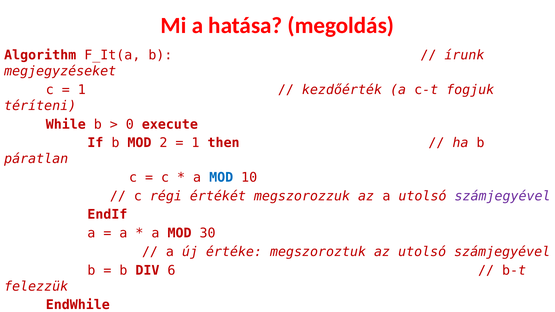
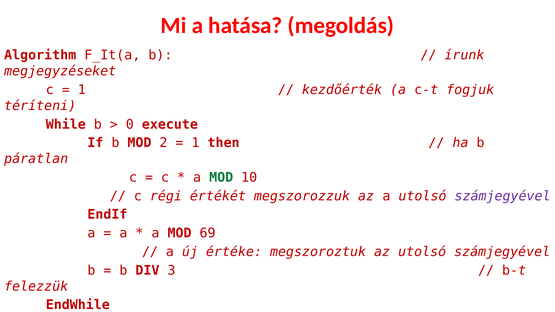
MOD colour: blue -> green (221, 178)
30: 30 -> 69 (208, 233)
6: 6 -> 3 (171, 271)
